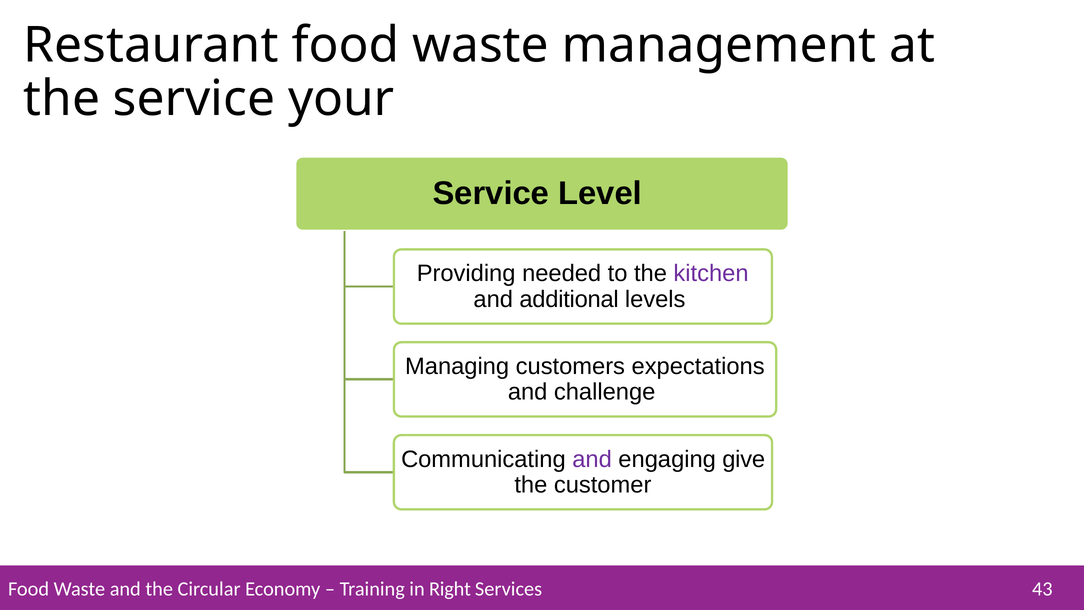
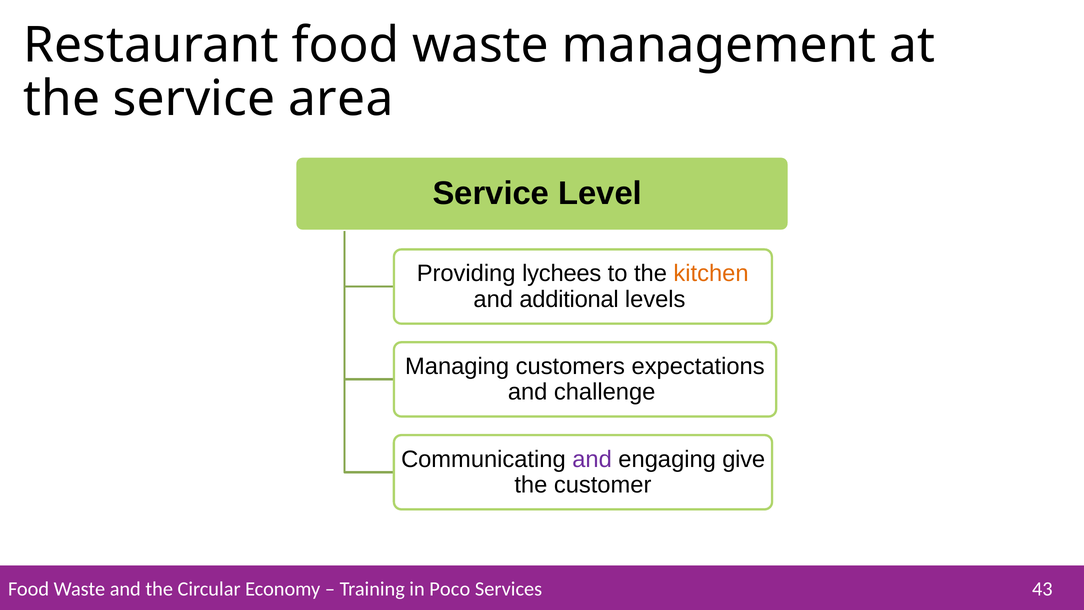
your: your -> area (341, 99)
needed: needed -> lychees (562, 273)
kitchen colour: purple -> orange (711, 273)
Right: Right -> Poco (450, 589)
